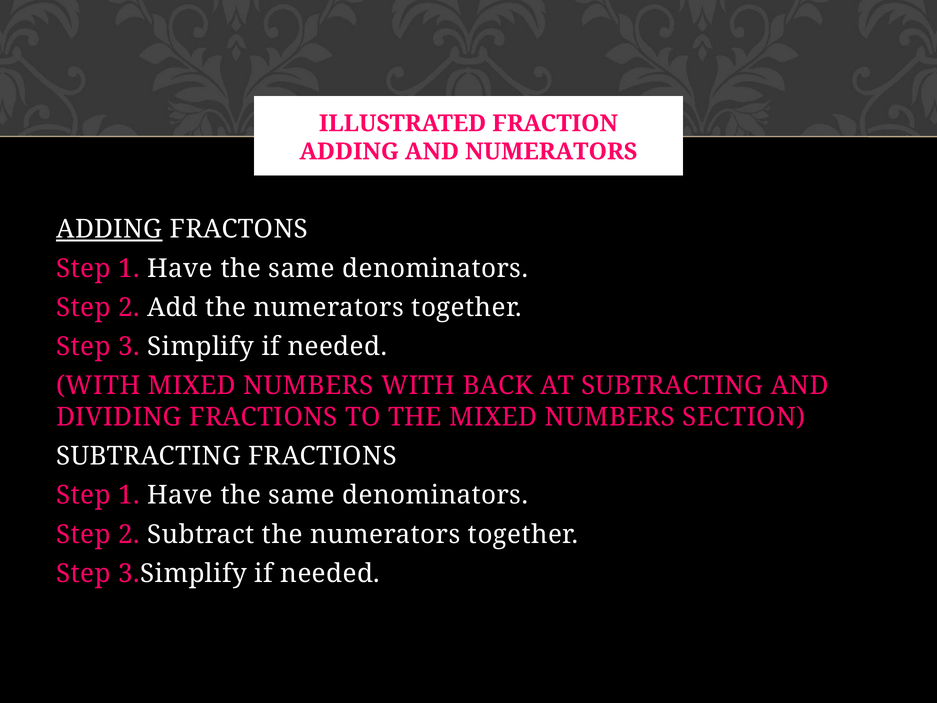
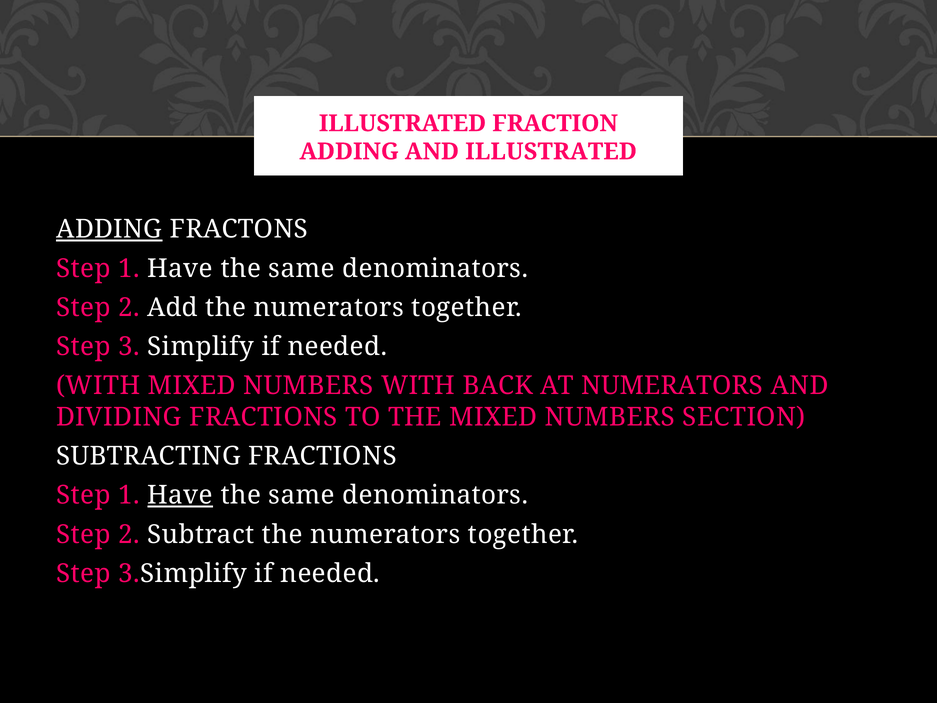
AND NUMERATORS: NUMERATORS -> ILLUSTRATED (551, 152)
AT SUBTRACTING: SUBTRACTING -> NUMERATORS (672, 386)
Have underline: none -> present (180, 495)
